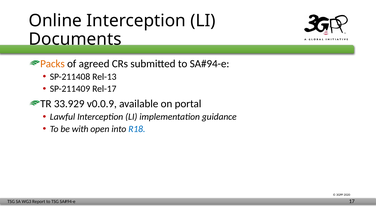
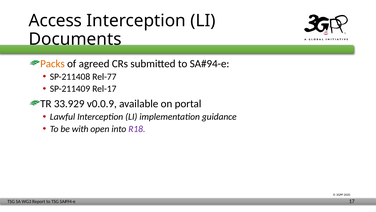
Online: Online -> Access (55, 21)
Rel-13: Rel-13 -> Rel-77 (104, 77)
R18 colour: blue -> purple (137, 129)
